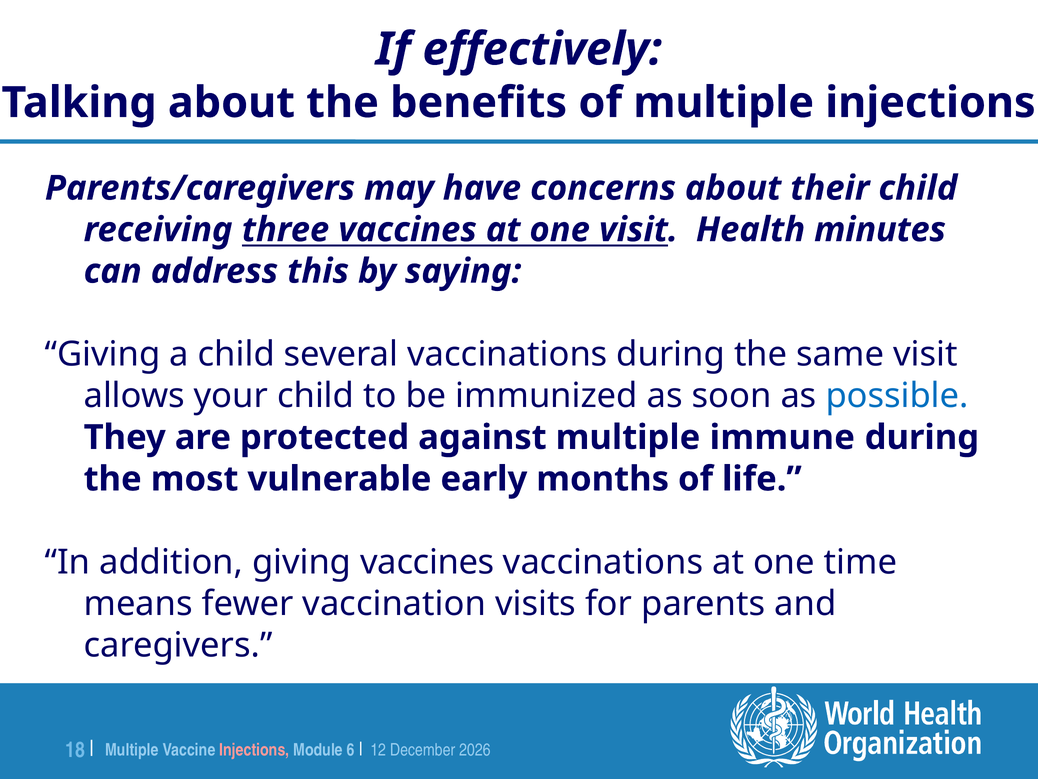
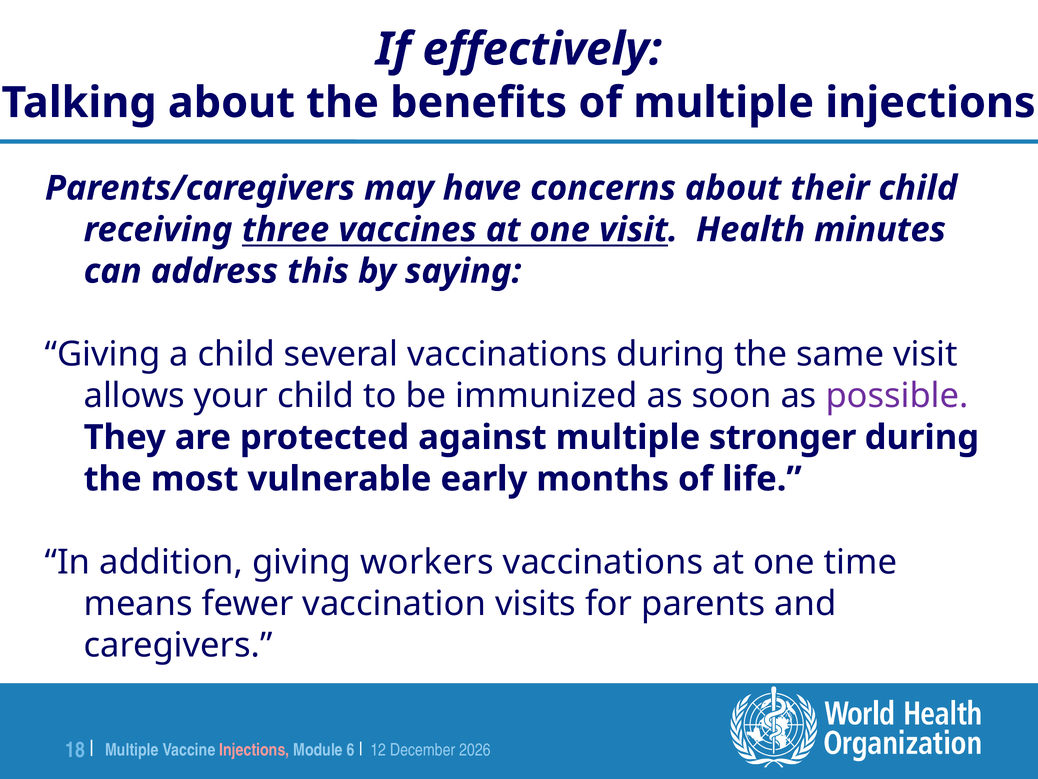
possible colour: blue -> purple (897, 396)
immune: immune -> stronger (783, 437)
giving vaccines: vaccines -> workers (427, 562)
